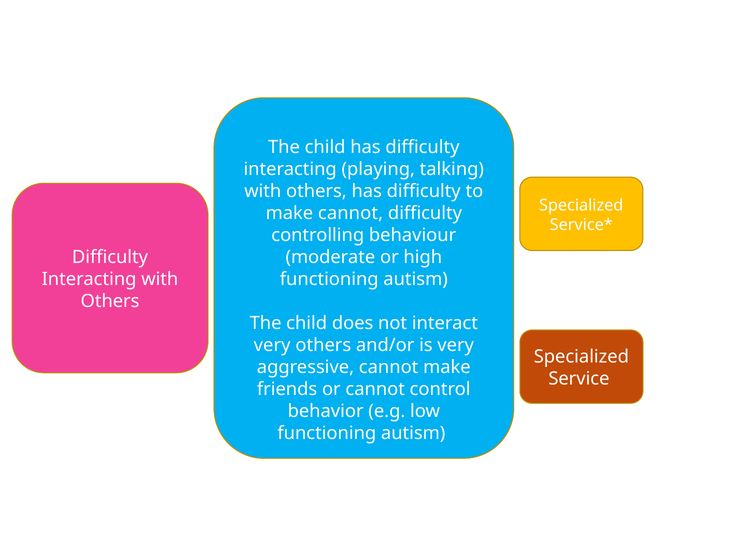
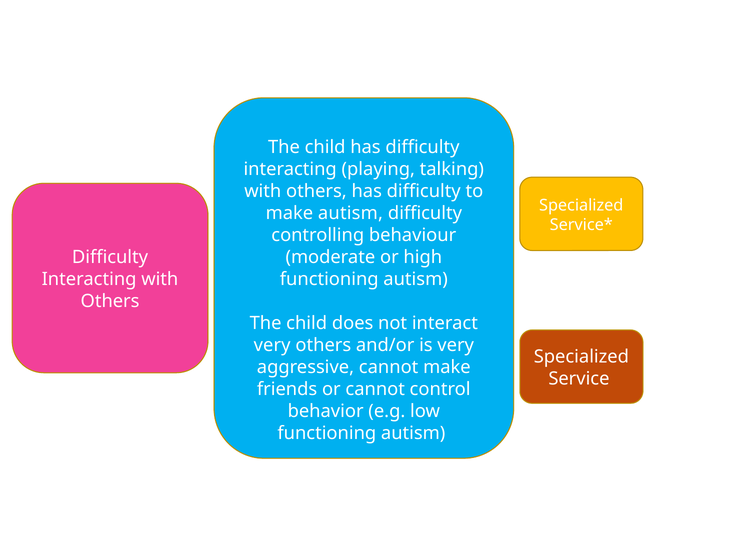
make cannot: cannot -> autism (350, 213)
